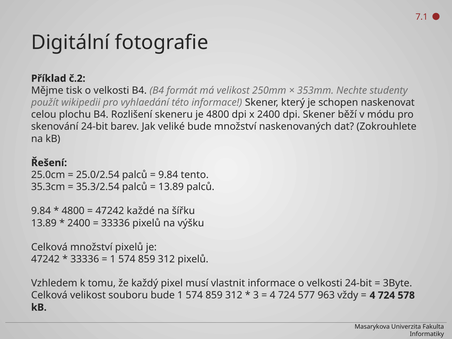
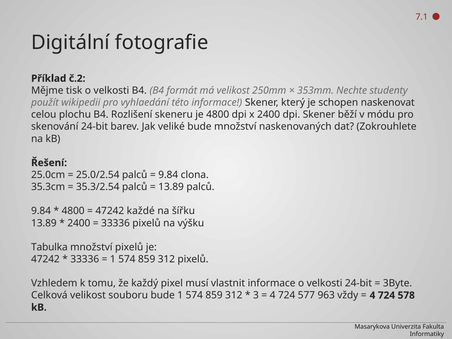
tento: tento -> clona (195, 175)
Celková: Celková -> Tabulka (49, 247)
